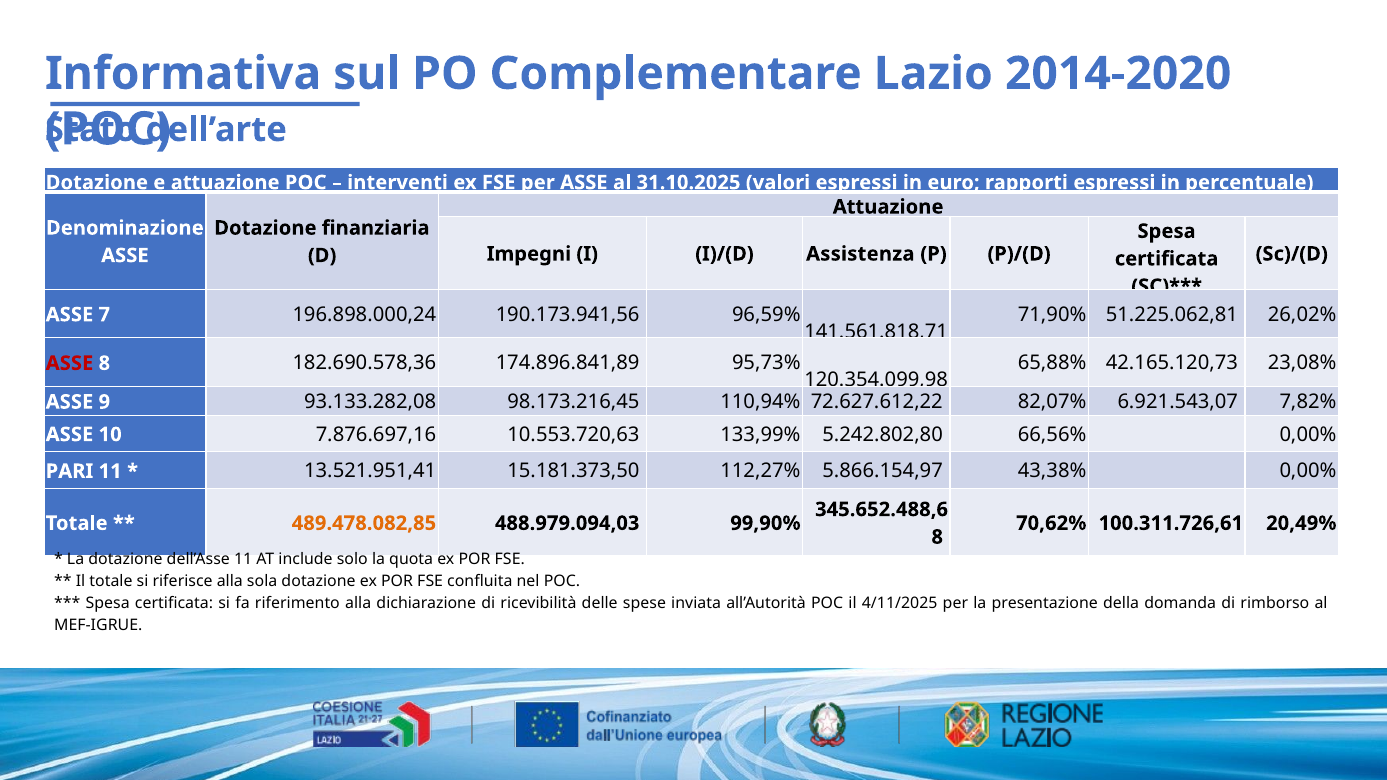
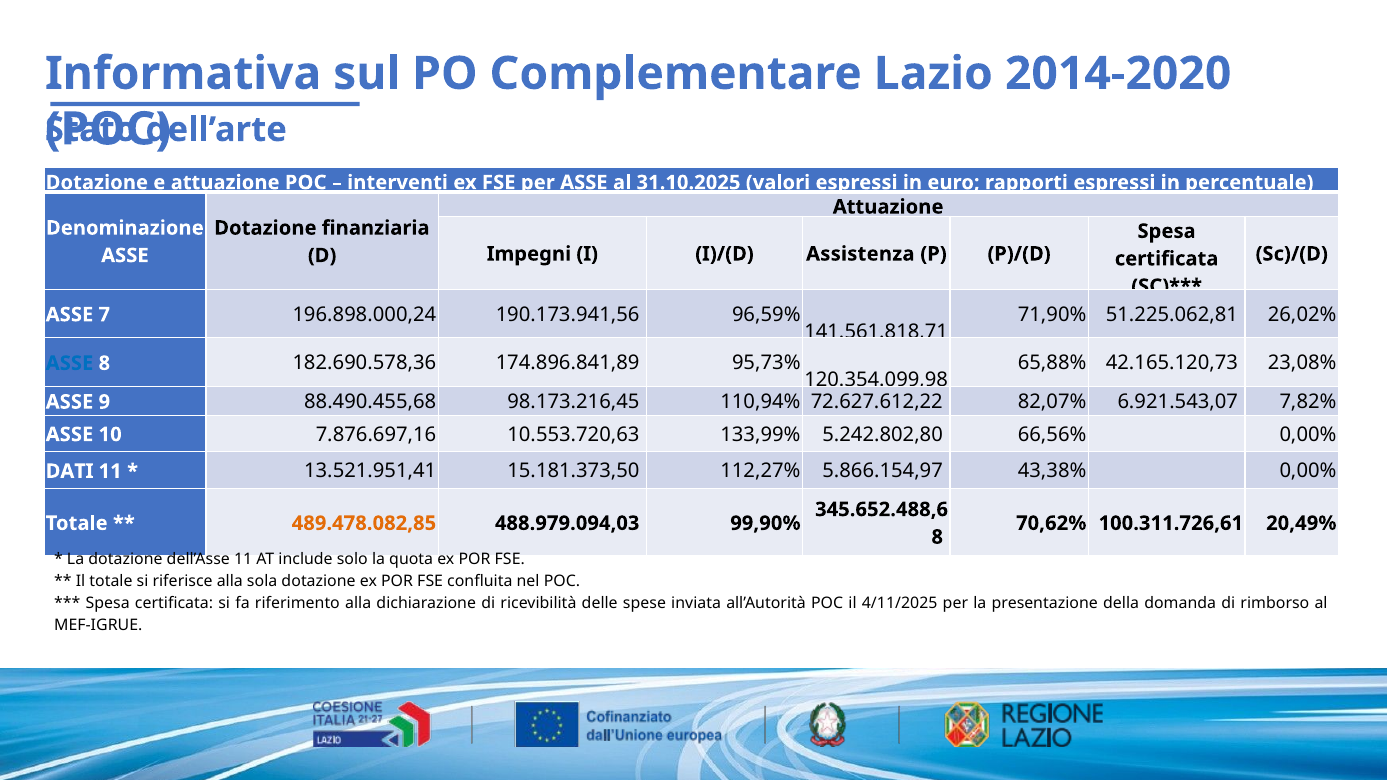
ASSE colour: red -> blue (69, 363)
93.133.282,08: 93.133.282,08 -> 88.490.455,68 (370, 402)
PARI: PARI -> DATI (70, 471)
